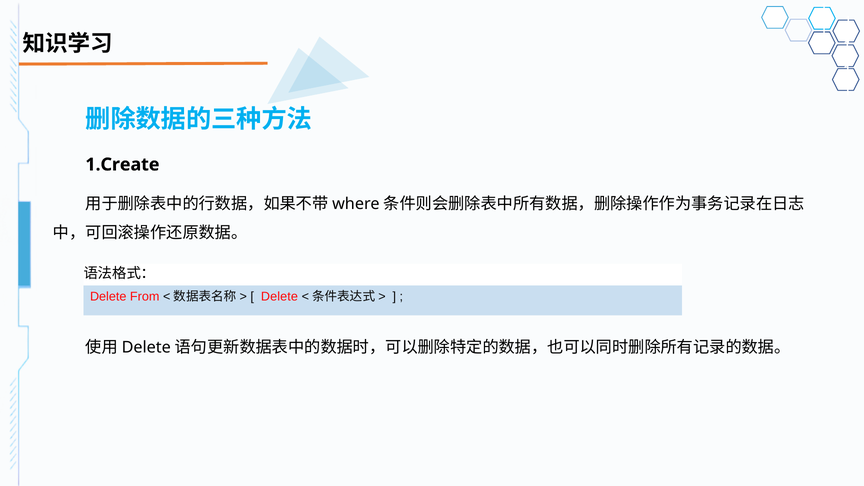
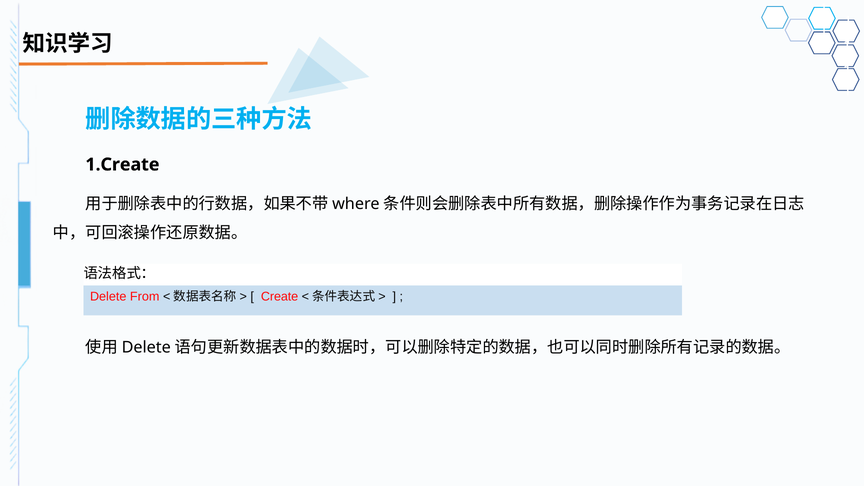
Delete: Delete -> Create (280, 296)
